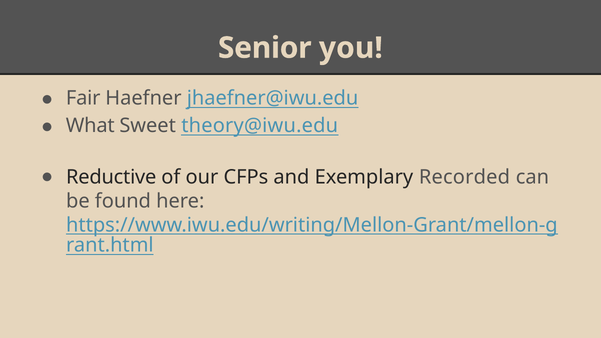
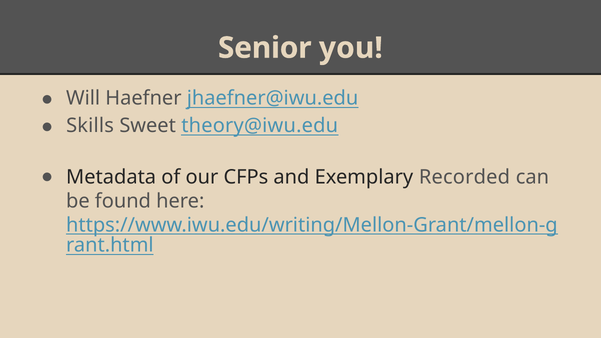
Fair: Fair -> Will (83, 98)
What: What -> Skills (90, 126)
Reductive: Reductive -> Metadata (111, 177)
